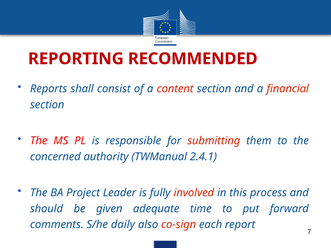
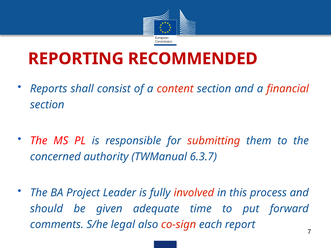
2.4.1: 2.4.1 -> 6.3.7 (203, 157)
daily: daily -> legal (123, 225)
